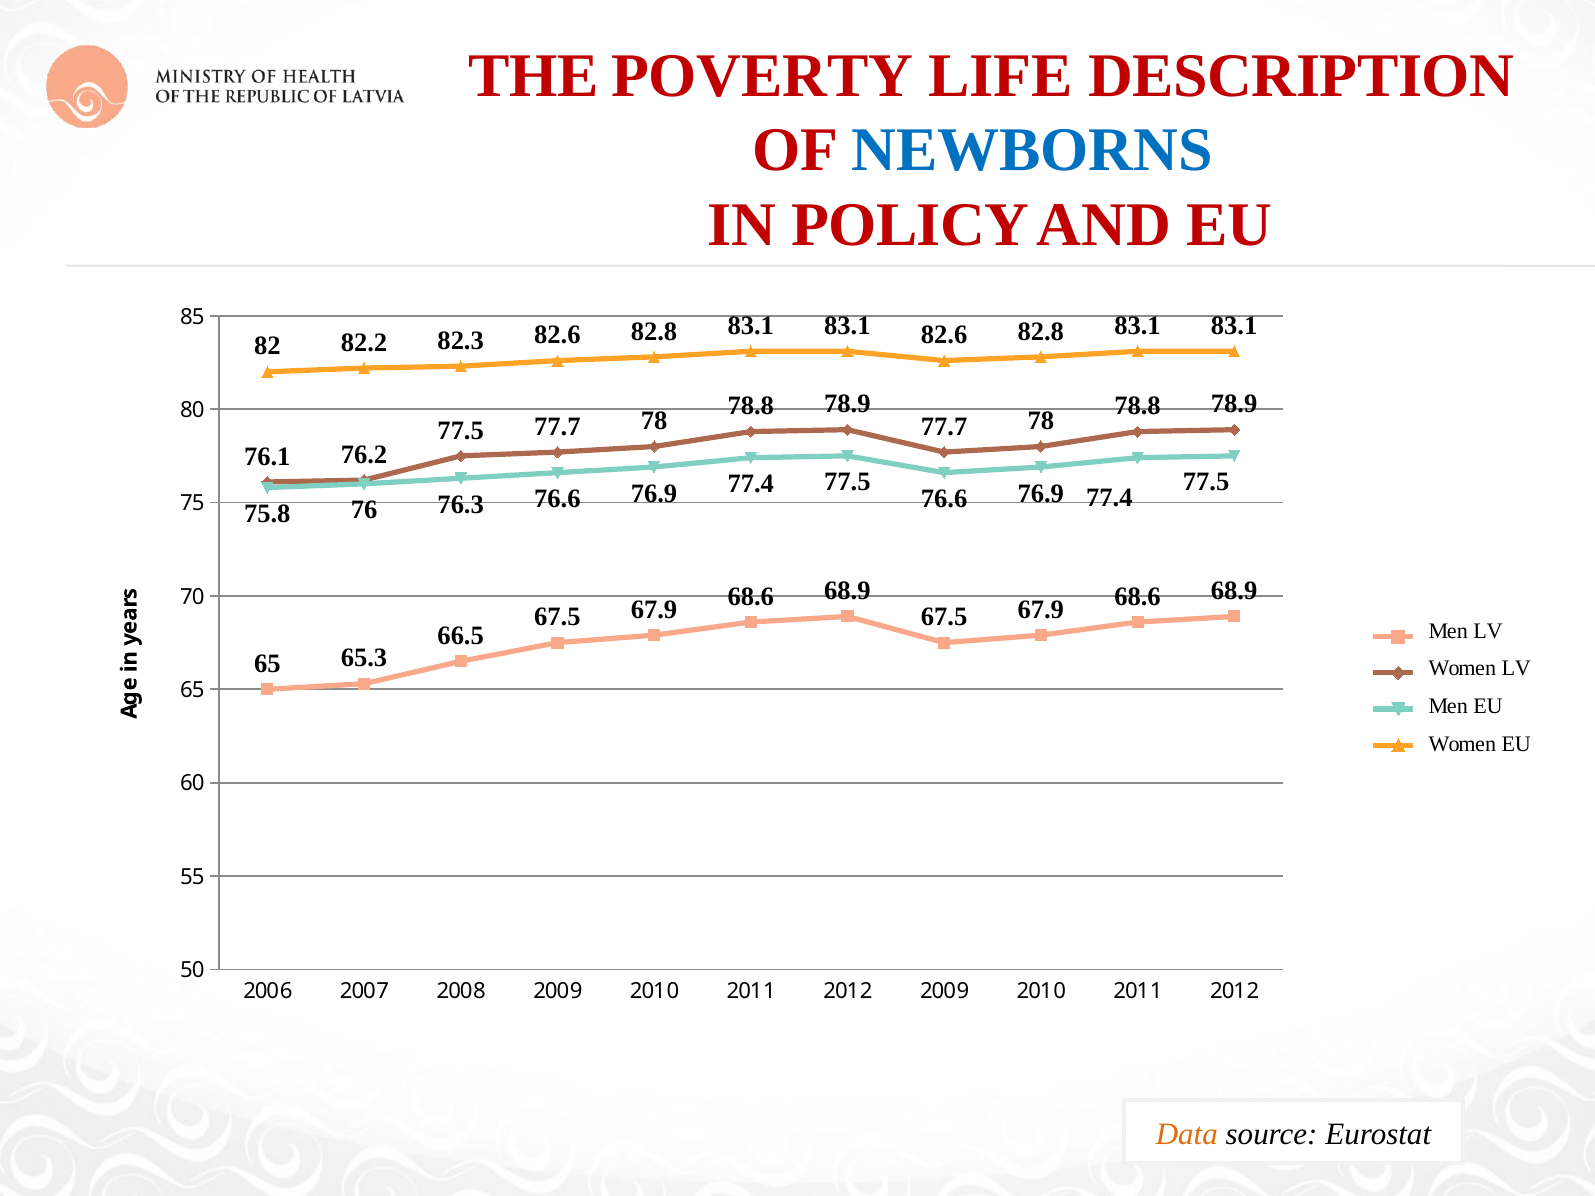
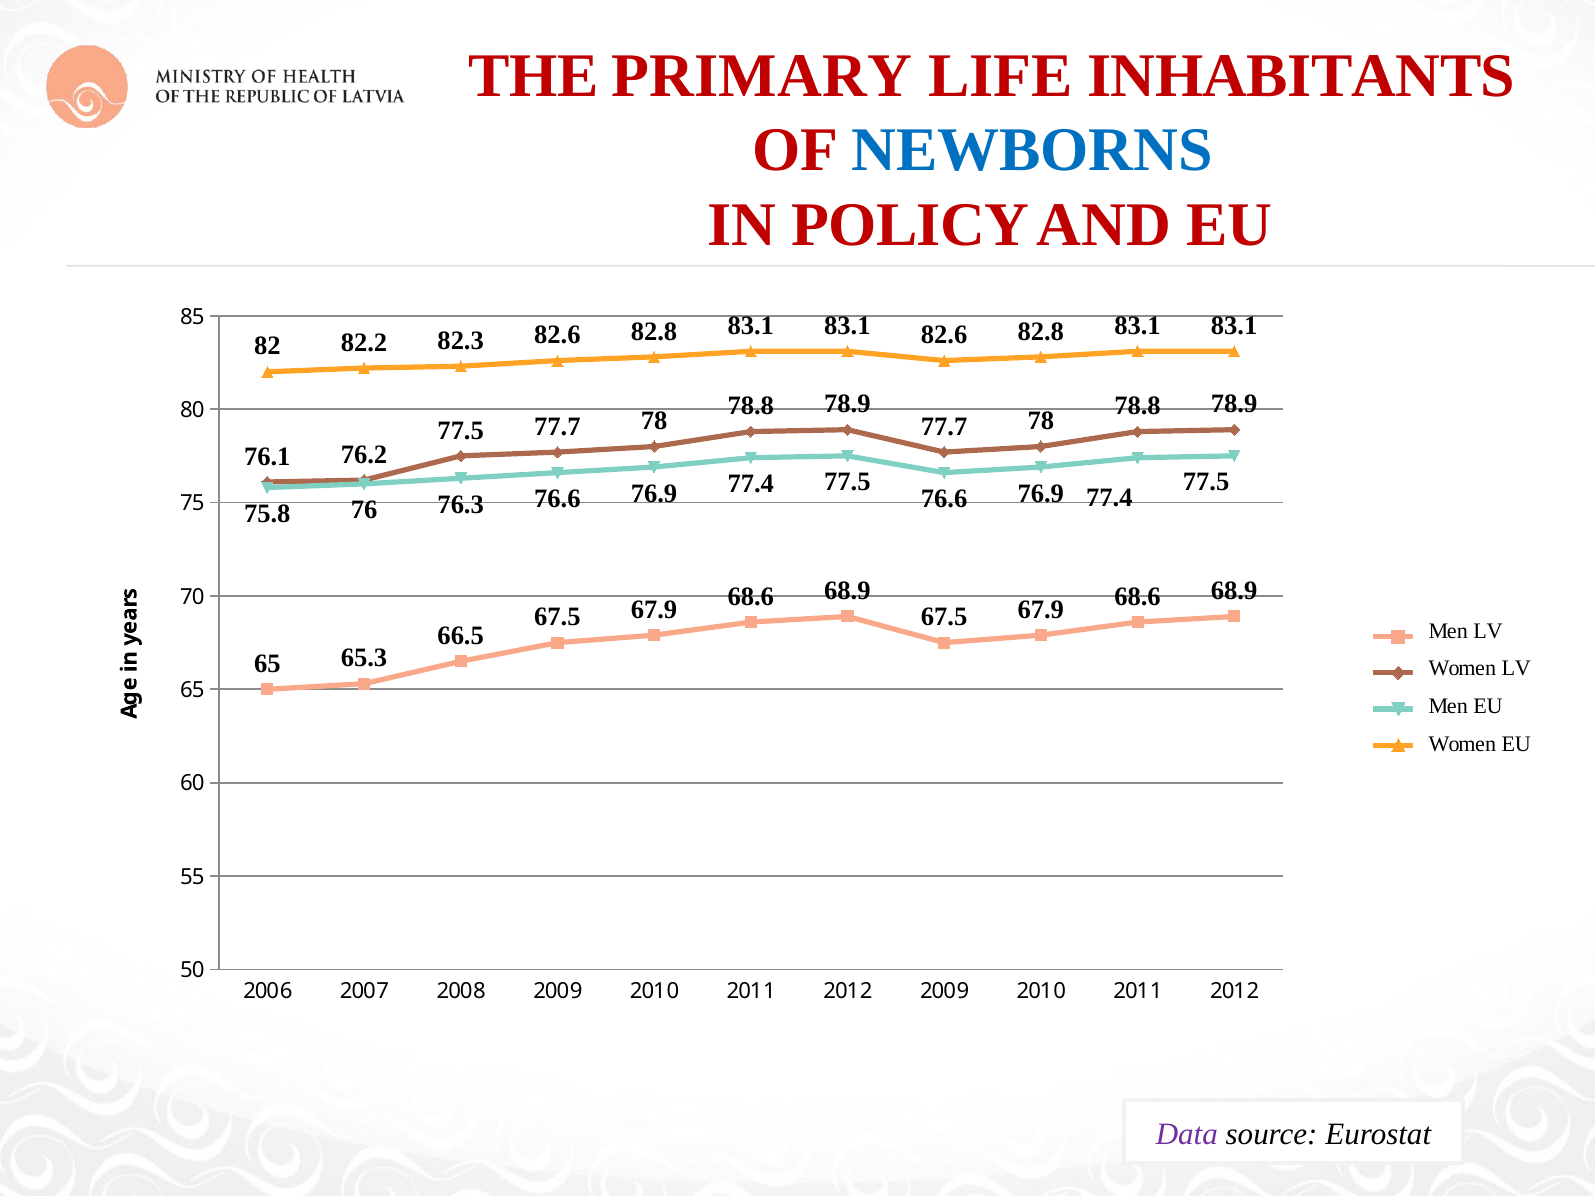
POVERTY: POVERTY -> PRIMARY (762, 76)
DESCRIPTION: DESCRIPTION -> INHABITANTS (1301, 76)
Data colour: orange -> purple (1187, 1134)
